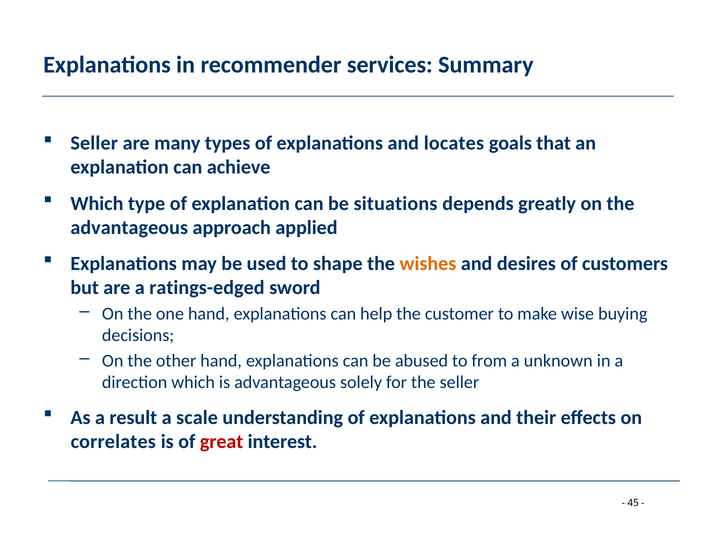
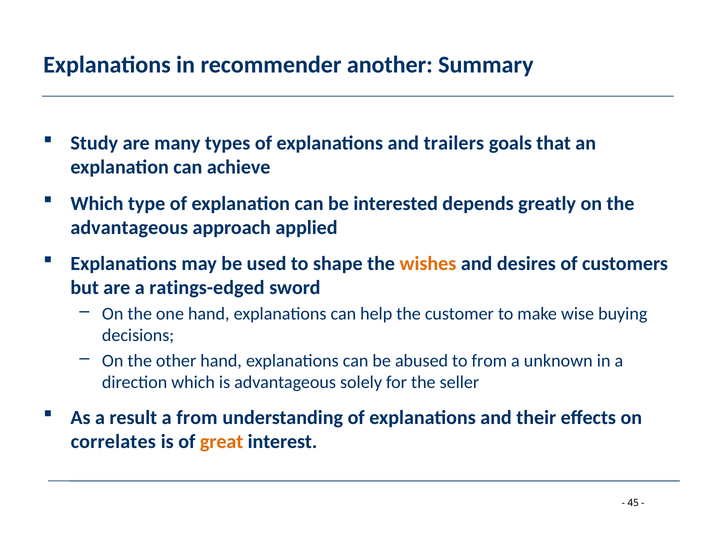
services: services -> another (390, 65)
Seller: Seller -> Study (94, 143)
locates: locates -> trailers (454, 143)
situations: situations -> interested (396, 204)
a scale: scale -> from (197, 418)
great colour: red -> orange (222, 442)
